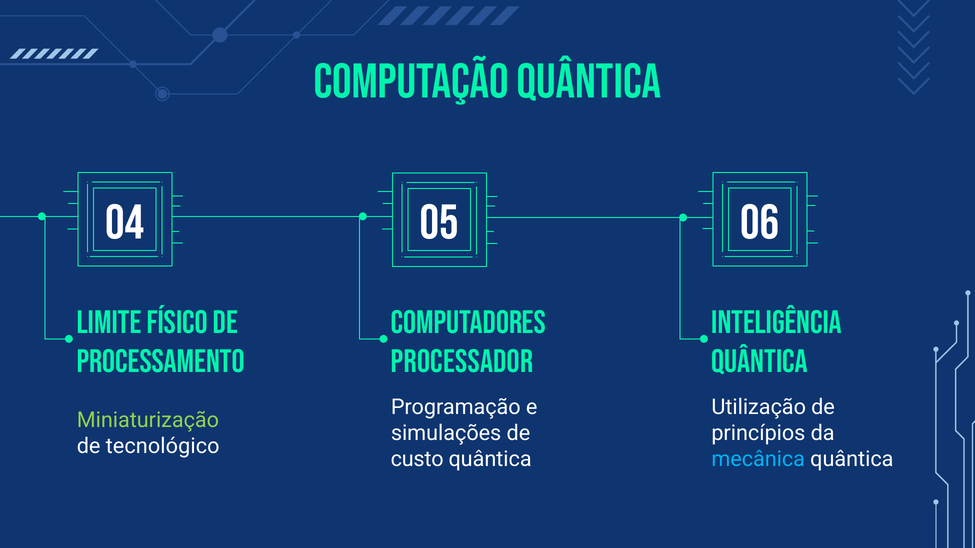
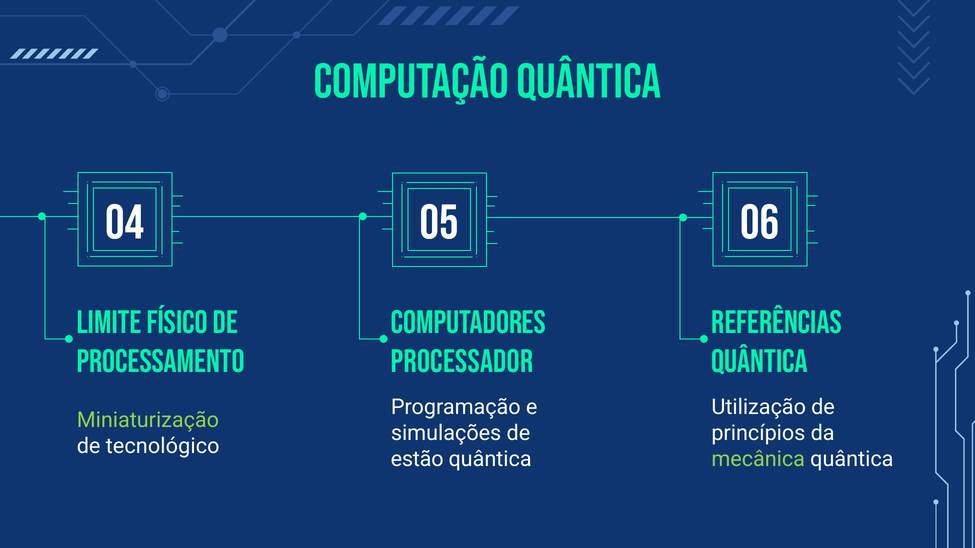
INTELIGÊNCIA: INTELIGÊNCIA -> REFERÊNCIAS (777, 323)
custo: custo -> estão (417, 459)
mecânica colour: light blue -> light green (758, 459)
